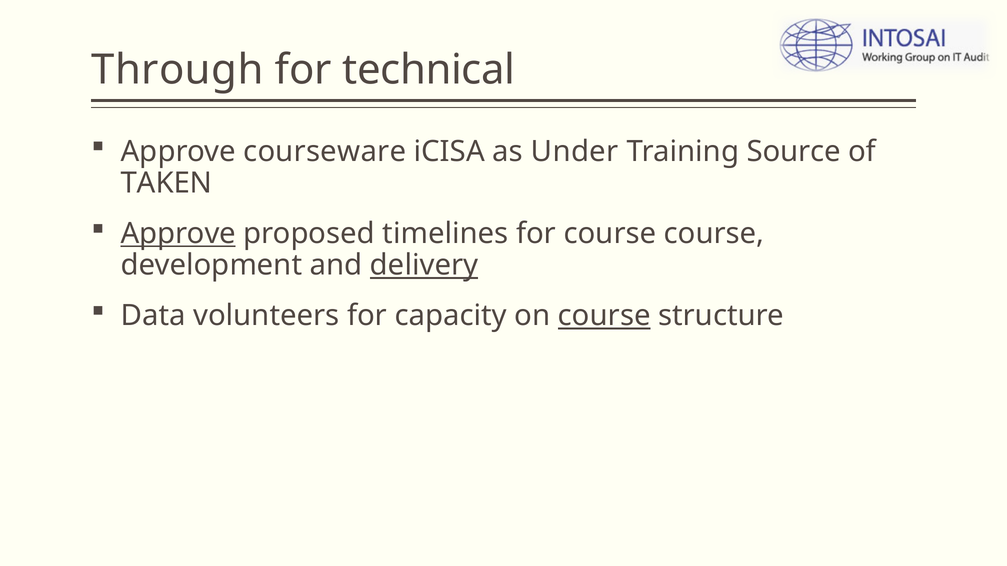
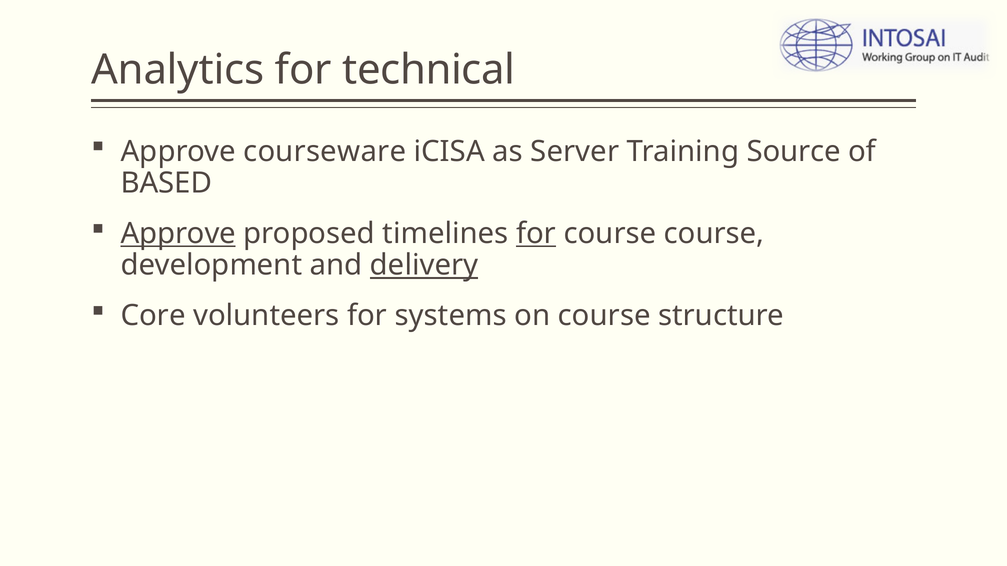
Through: Through -> Analytics (178, 70)
Under: Under -> Server (575, 152)
TAKEN: TAKEN -> BASED (166, 183)
for underline: none -> present (536, 234)
Data: Data -> Core (153, 316)
capacity: capacity -> systems (451, 316)
course underline: present -> none (604, 316)
